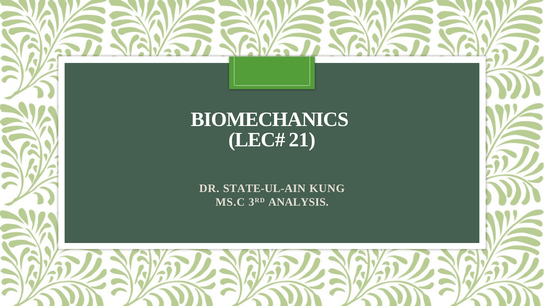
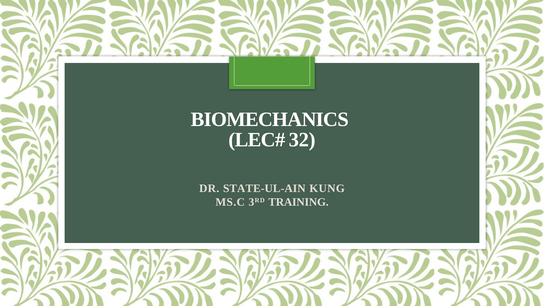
21: 21 -> 32 (302, 140)
ANALYSIS: ANALYSIS -> TRAINING (299, 202)
